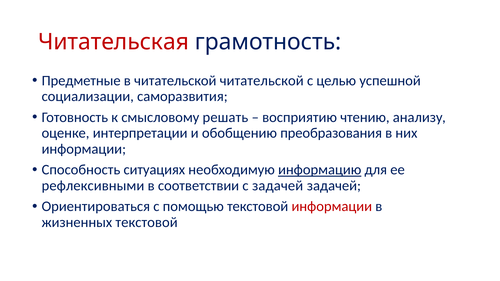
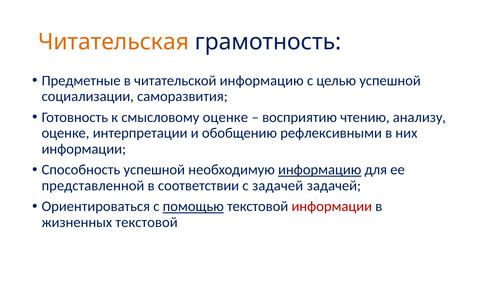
Читательская colour: red -> orange (114, 42)
читательской читательской: читательской -> информацию (262, 81)
смысловому решать: решать -> оценке (225, 118)
преобразования: преобразования -> рефлексивными (331, 133)
Способность ситуациях: ситуациях -> успешной (154, 170)
рефлексивными: рефлексивными -> представленной (93, 186)
помощью underline: none -> present (193, 207)
